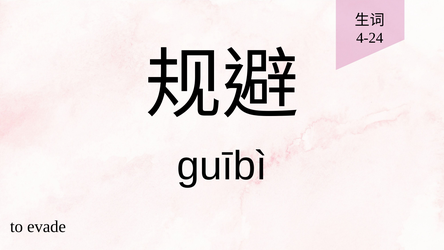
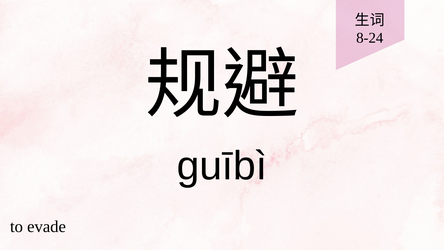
4-24: 4-24 -> 8-24 (370, 38)
